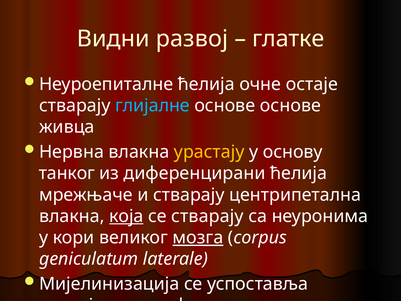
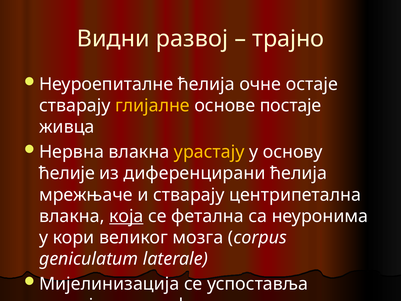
глатке: глатке -> трајно (288, 39)
глијалне colour: light blue -> yellow (152, 106)
основе основе: основе -> постаје (291, 106)
танког: танког -> ћелије (67, 173)
се стварају: стварају -> фетална (207, 216)
мозга underline: present -> none (198, 237)
